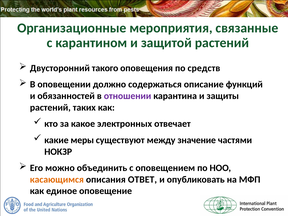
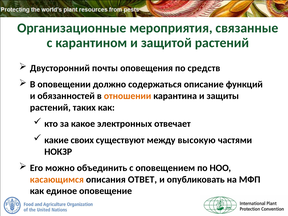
такого: такого -> почты (105, 68)
отношении colour: purple -> orange (128, 96)
меры: меры -> своих (82, 140)
значение: значение -> высокую (197, 140)
